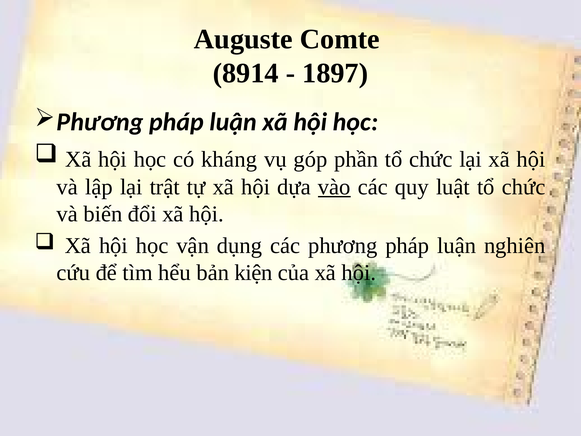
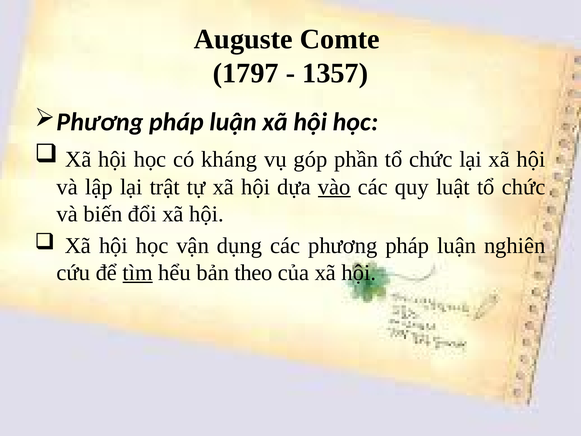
8914: 8914 -> 1797 (246, 73)
1897: 1897 -> 1357 (335, 73)
tìm underline: none -> present (138, 273)
kiện: kiện -> theo (254, 273)
